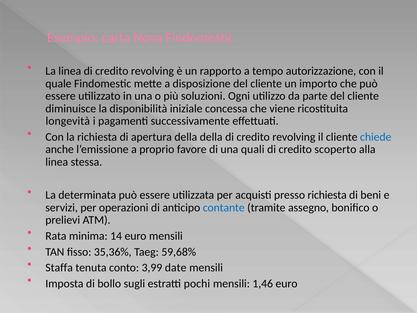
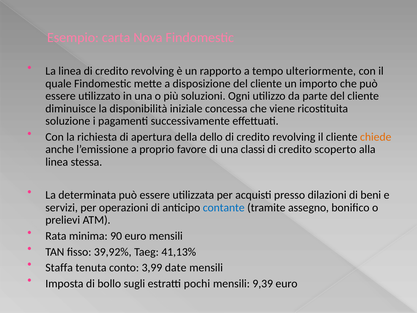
autorizzazione: autorizzazione -> ulteriormente (321, 71)
longevità: longevità -> soluzione (68, 121)
della della: della -> dello (211, 137)
chiede colour: blue -> orange (376, 137)
quali: quali -> classi (253, 149)
presso richiesta: richiesta -> dilazioni (327, 195)
14: 14 -> 90 (116, 236)
35,36%: 35,36% -> 39,92% (113, 252)
59,68%: 59,68% -> 41,13% (179, 252)
1,46: 1,46 -> 9,39 (263, 283)
